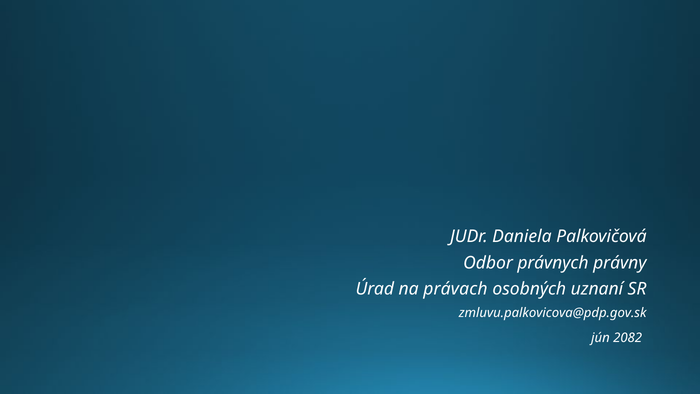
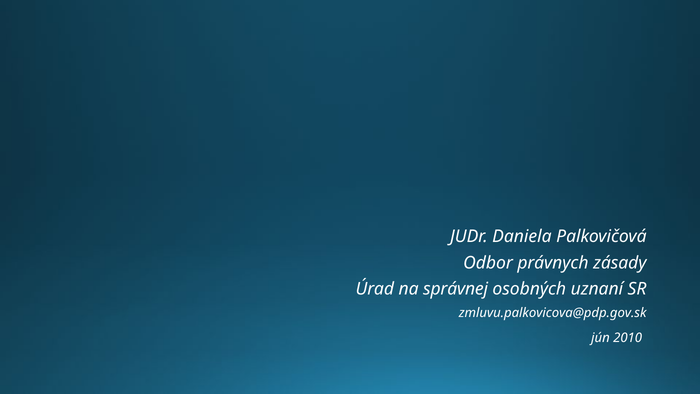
právny: právny -> zásady (620, 263)
právach: právach -> správnej (456, 289)
2082: 2082 -> 2010 (628, 338)
